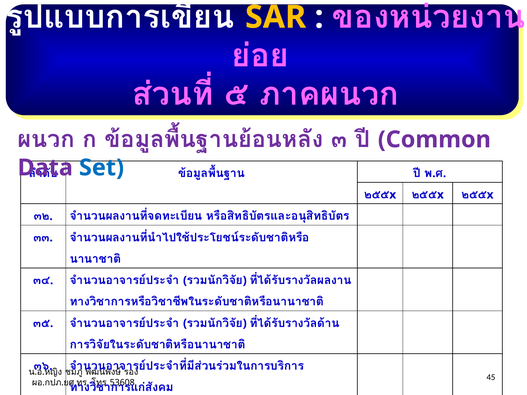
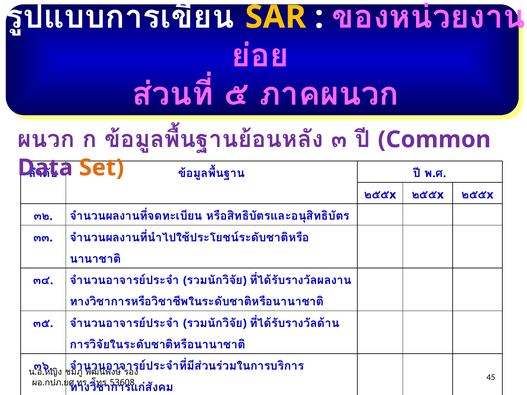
Set colour: blue -> orange (101, 168)
